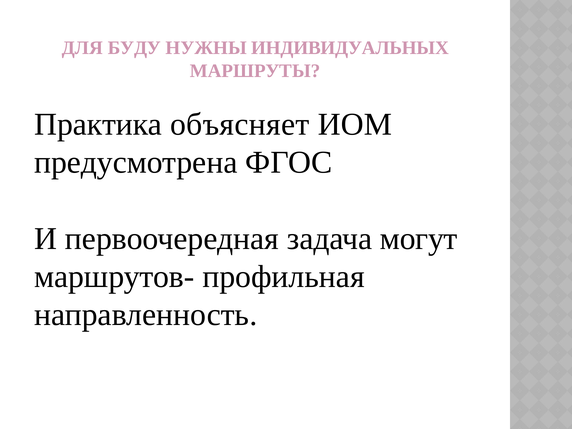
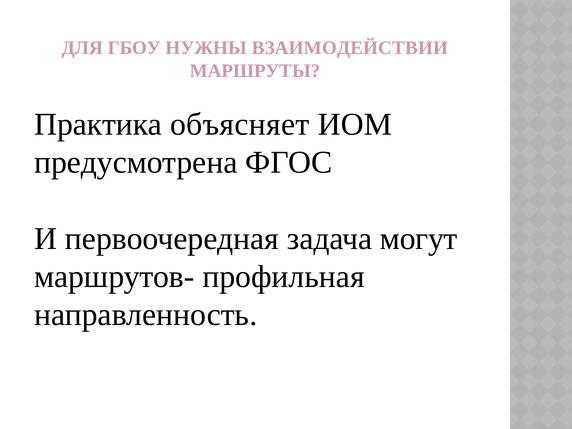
БУДУ: БУДУ -> ГБОУ (134, 48)
ИНДИВИДУАЛЬНЫХ: ИНДИВИДУАЛЬНЫХ -> ВЗАИМОДЕЙСТВИИ (350, 48)
